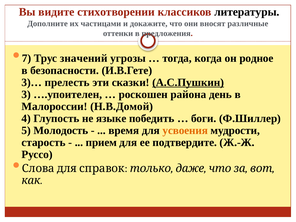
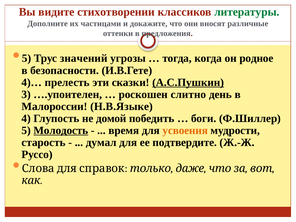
литературы colour: black -> green (247, 12)
7: 7 -> 5 (27, 58)
3)…: 3)… -> 4)… (32, 82)
района: района -> слитно (188, 94)
Н.В.Домой: Н.В.Домой -> Н.В.Языке (122, 106)
языке: языке -> домой (111, 118)
Молодость underline: none -> present (61, 130)
прием: прием -> думал (101, 142)
